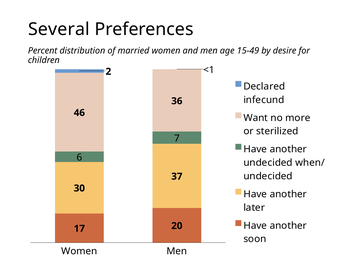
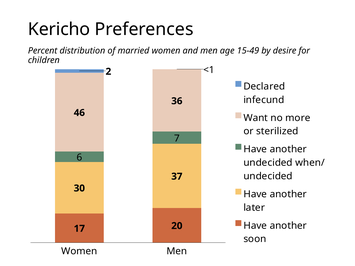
Several: Several -> Kericho (59, 29)
